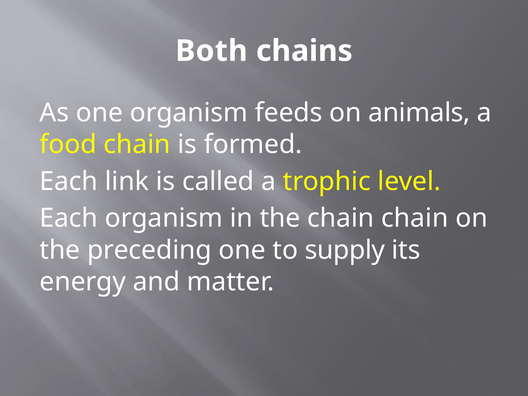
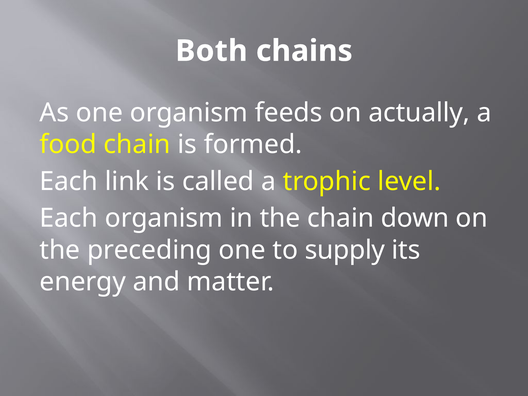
animals: animals -> actually (419, 113)
chain chain: chain -> down (415, 218)
